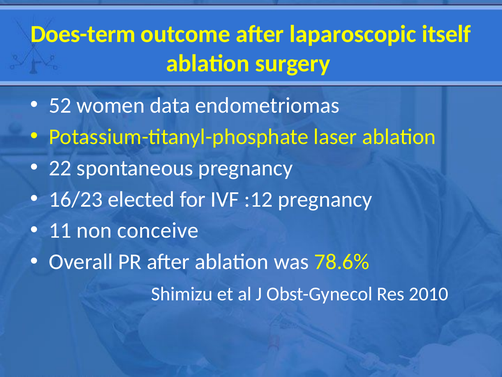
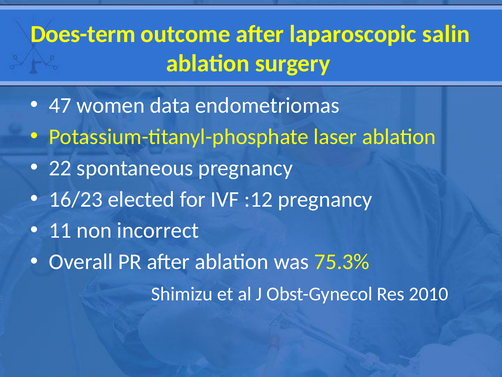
itself: itself -> salin (446, 34)
52: 52 -> 47 (60, 105)
conceive: conceive -> incorrect (158, 230)
78.6%: 78.6% -> 75.3% (342, 262)
